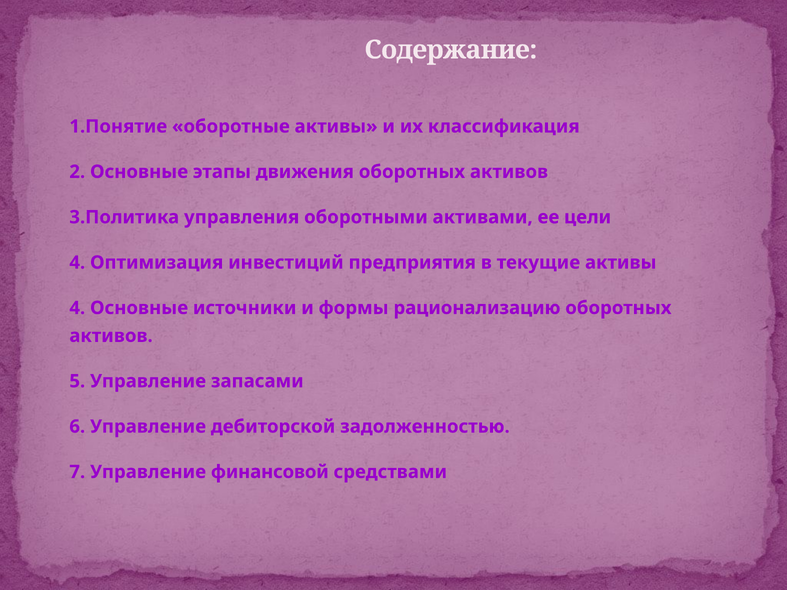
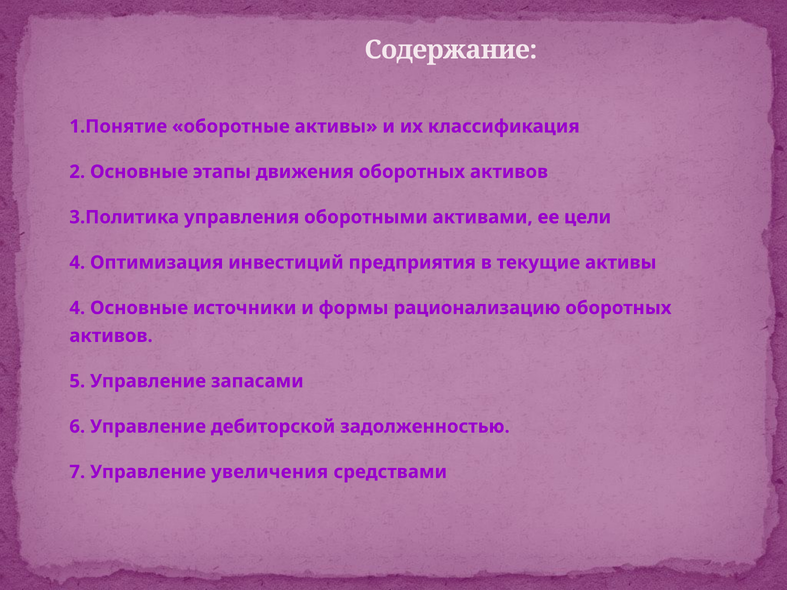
финансовой: финансовой -> увеличения (270, 472)
